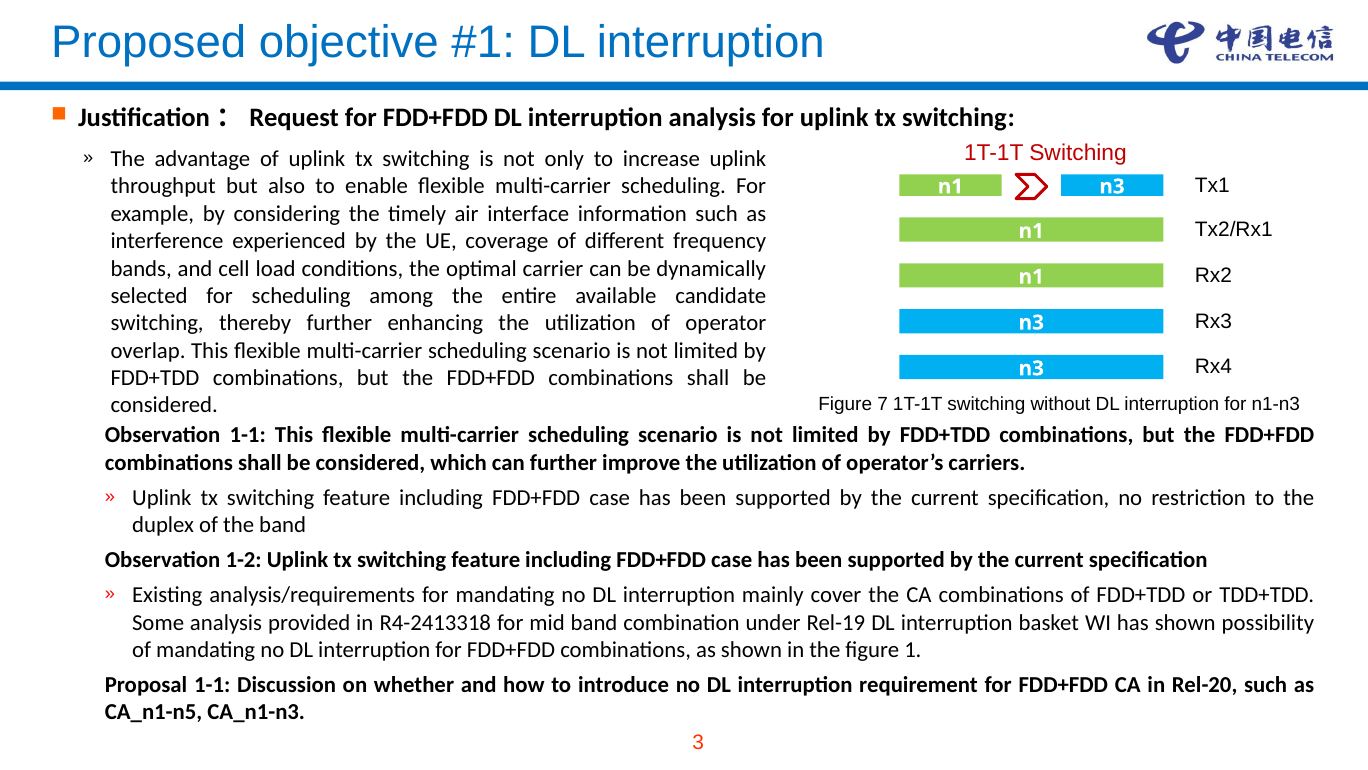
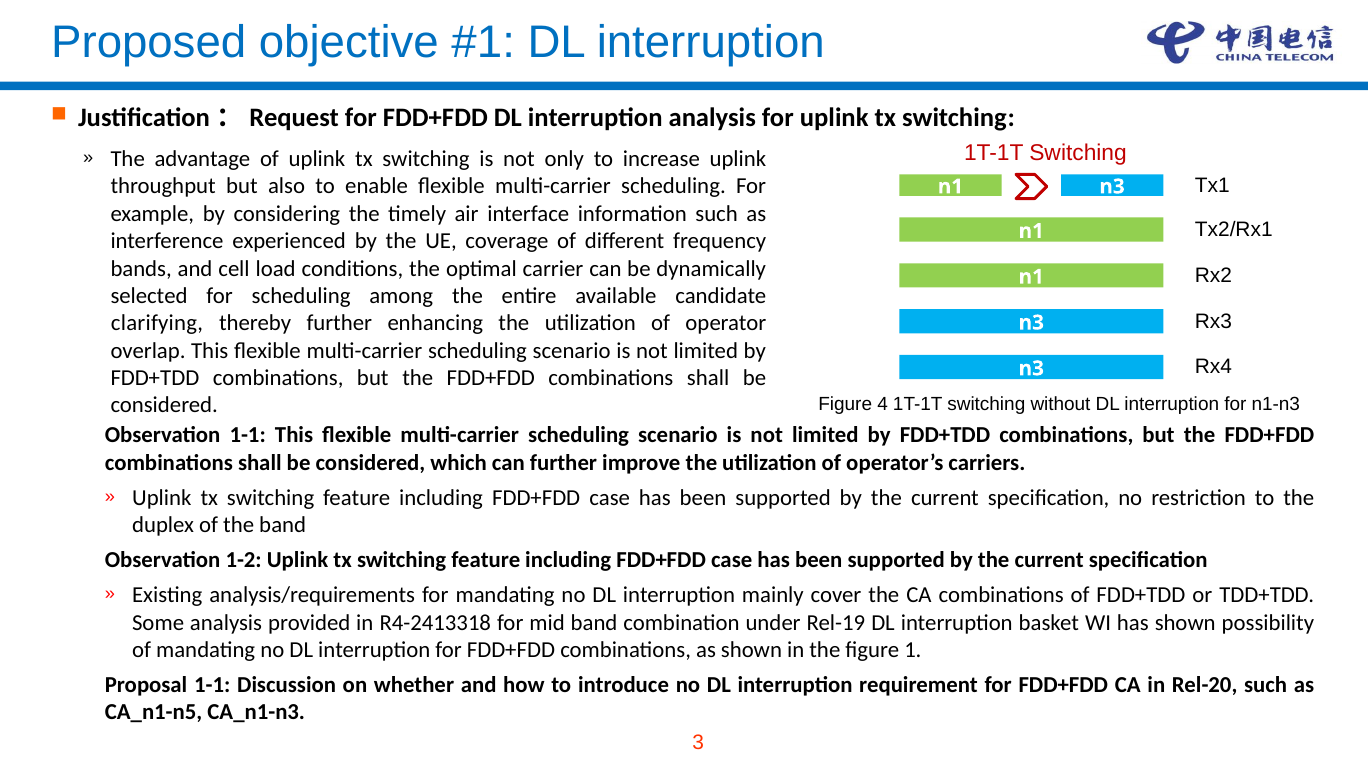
switching: switching -> clarifying (157, 323)
7: 7 -> 4 (883, 404)
